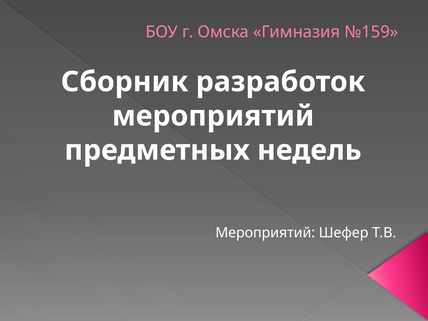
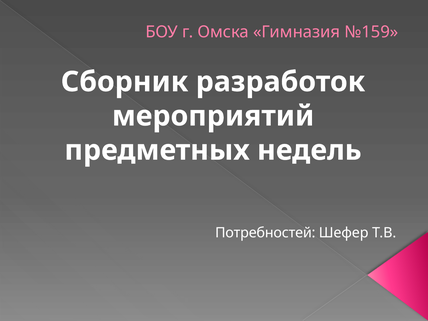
Мероприятий: Мероприятий -> Потребностей (265, 233)
